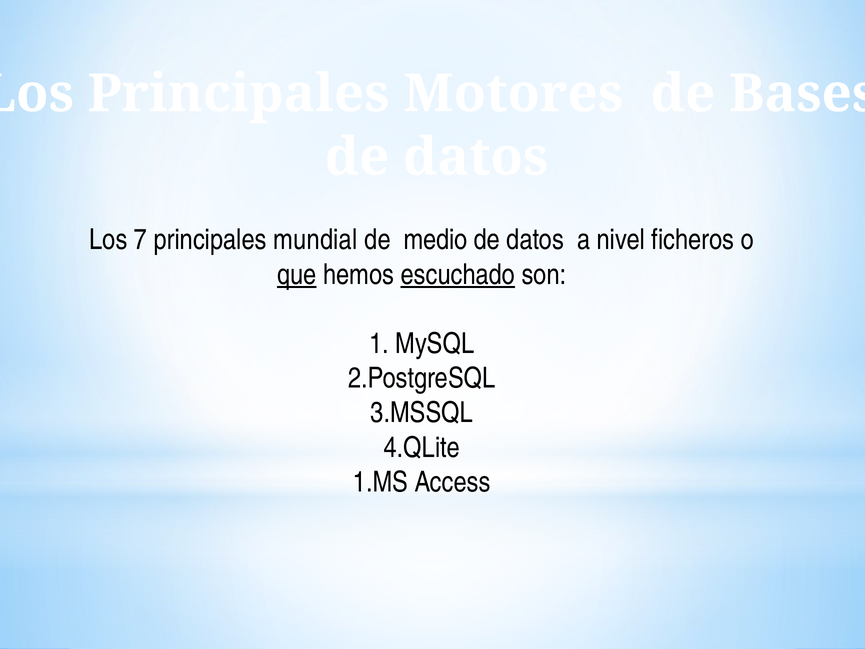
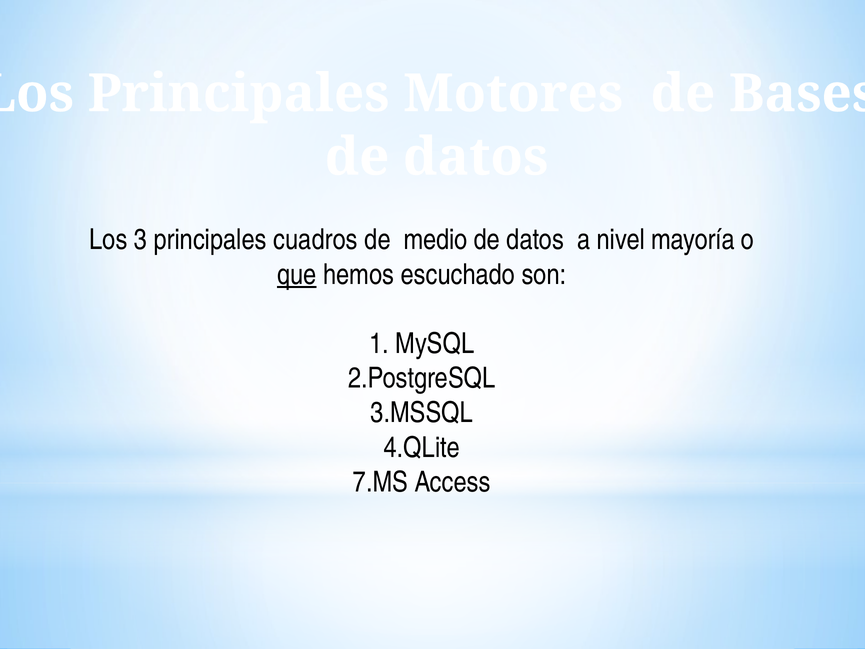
7: 7 -> 3 (141, 240)
mundial: mundial -> cuadros (316, 240)
ficheros: ficheros -> mayoría (693, 240)
escuchado underline: present -> none (458, 274)
1.MS: 1.MS -> 7.MS (380, 482)
